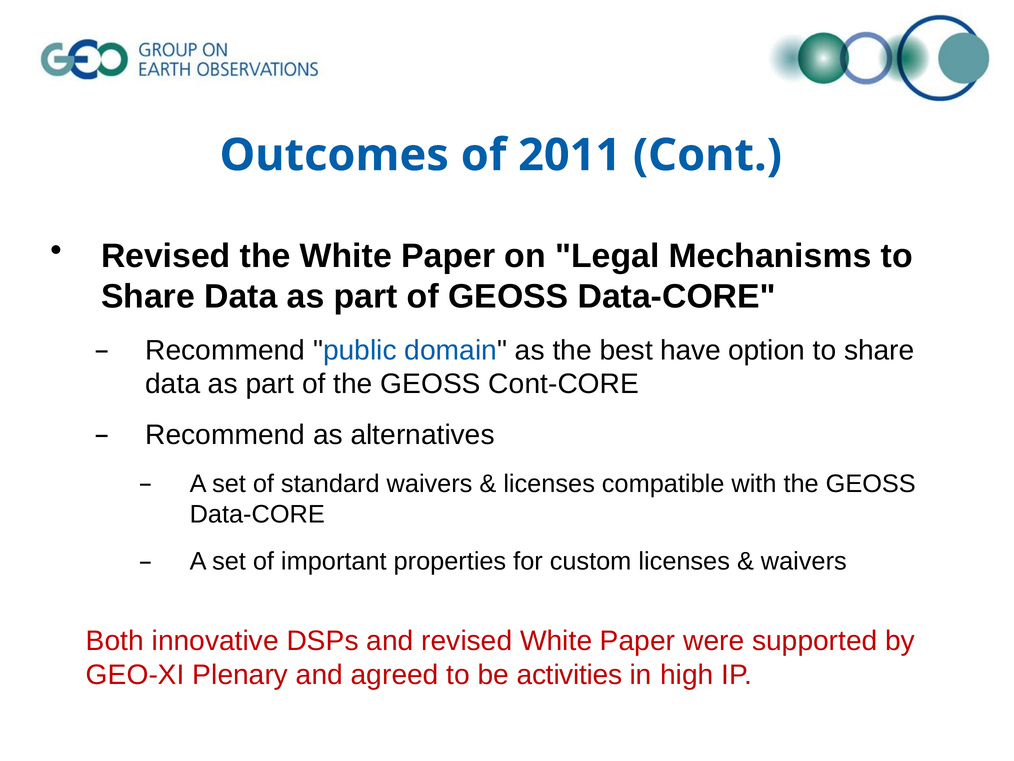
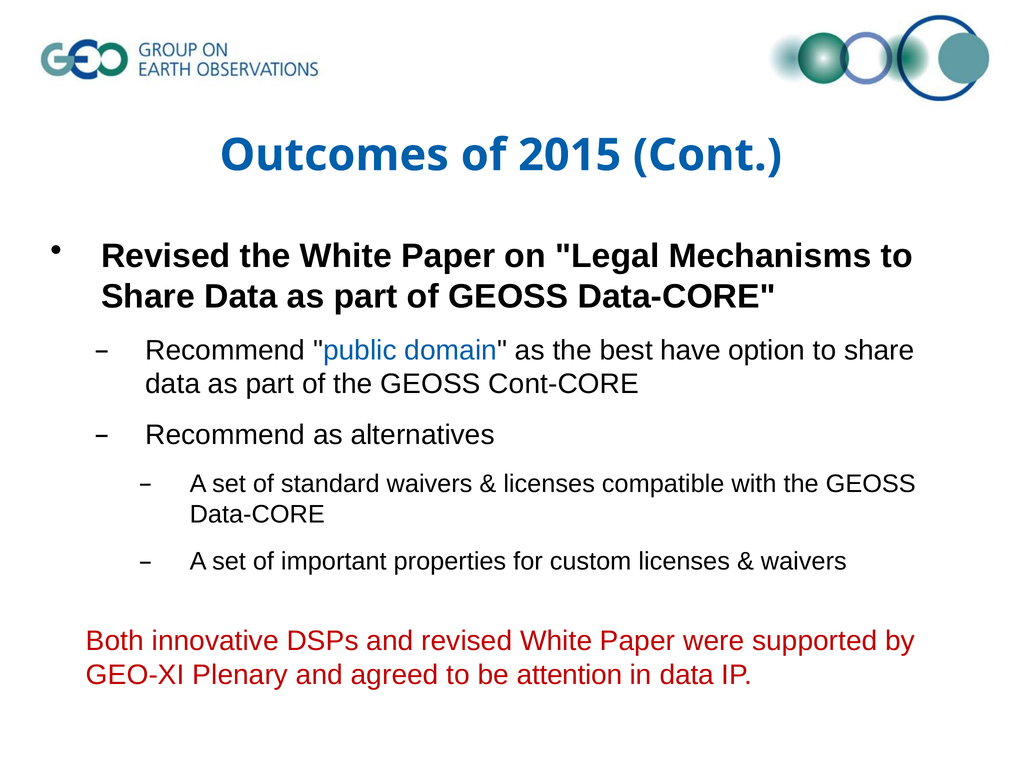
2011: 2011 -> 2015 (570, 155)
activities: activities -> attention (570, 675)
in high: high -> data (687, 675)
